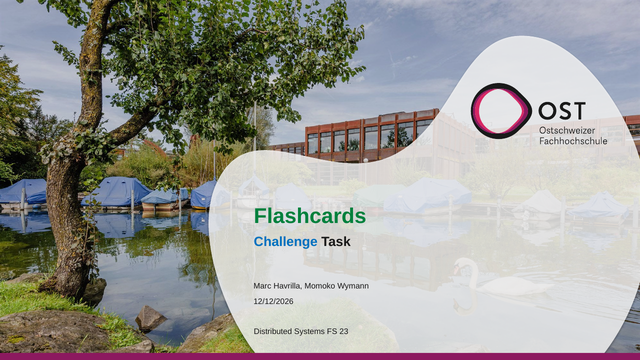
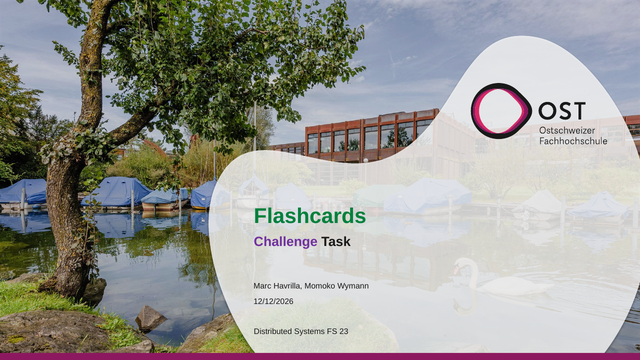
Challenge colour: blue -> purple (286, 242)
